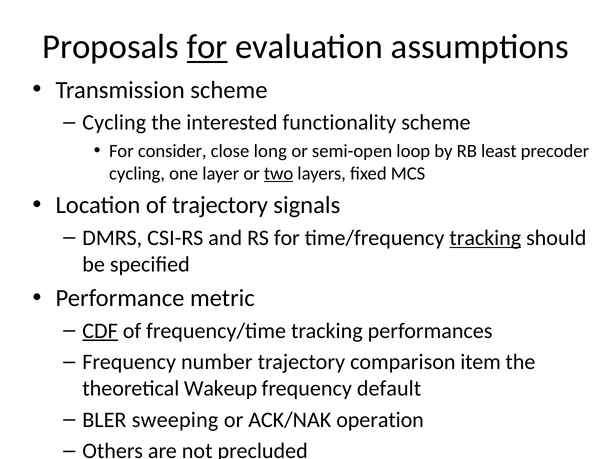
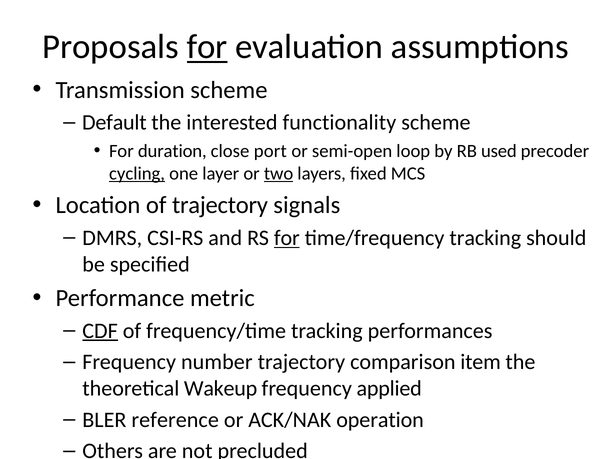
Cycling: Cycling -> Default (114, 123)
consider: consider -> duration (172, 151)
long: long -> port (270, 151)
least: least -> used (499, 151)
cycling underline: none -> present (137, 173)
for underline: none -> present (287, 238)
tracking underline: present -> none (485, 238)
default: default -> applied (389, 389)
sweeping: sweeping -> reference (175, 420)
